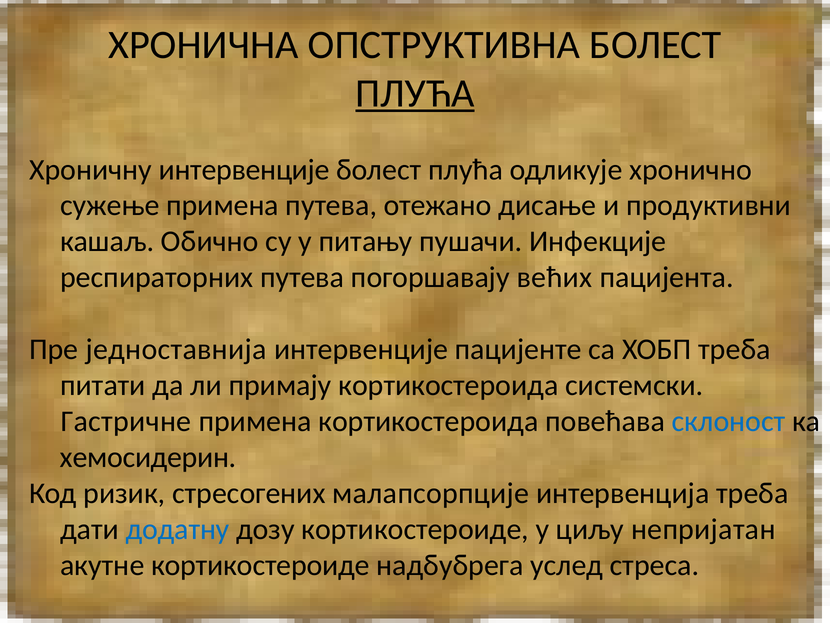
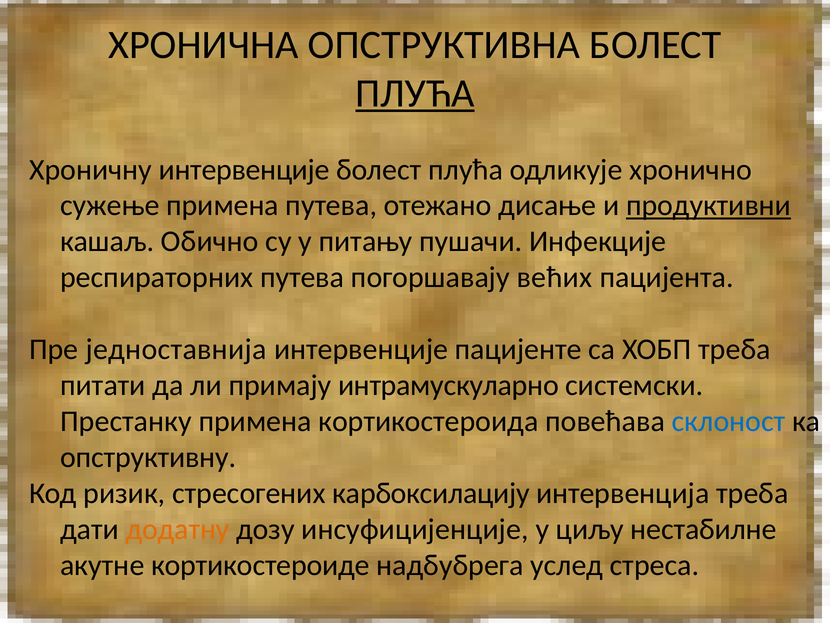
продуктивни underline: none -> present (709, 205)
примају кортикостероида: кортикостероида -> интрамускуларно (448, 385)
Гастричне: Гастричне -> Престанку (126, 421)
хемосидерин: хемосидерин -> опструктивну (148, 457)
малапсорпције: малапсорпције -> карбоксилацију (431, 493)
додатну colour: blue -> orange (178, 529)
дозу кортикостероиде: кортикостероиде -> инсуфицијенције (415, 529)
непријатан: непријатан -> нестабилне (704, 529)
